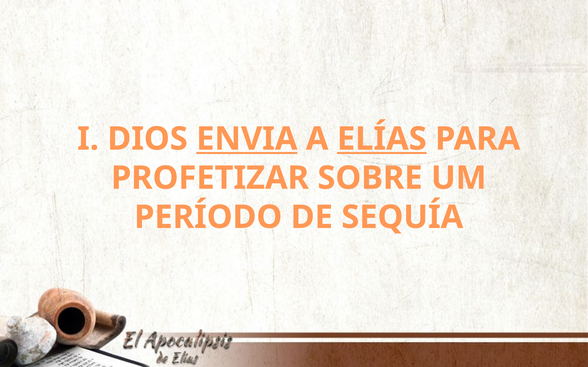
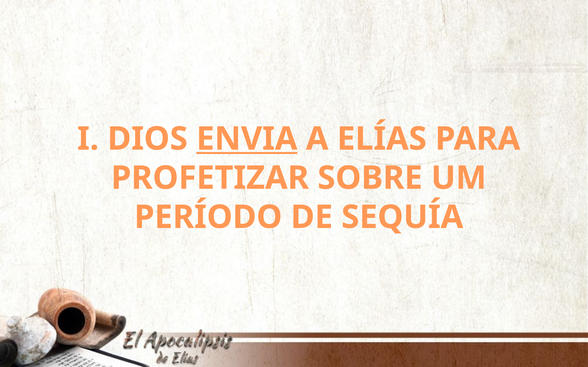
ELÍAS underline: present -> none (382, 139)
